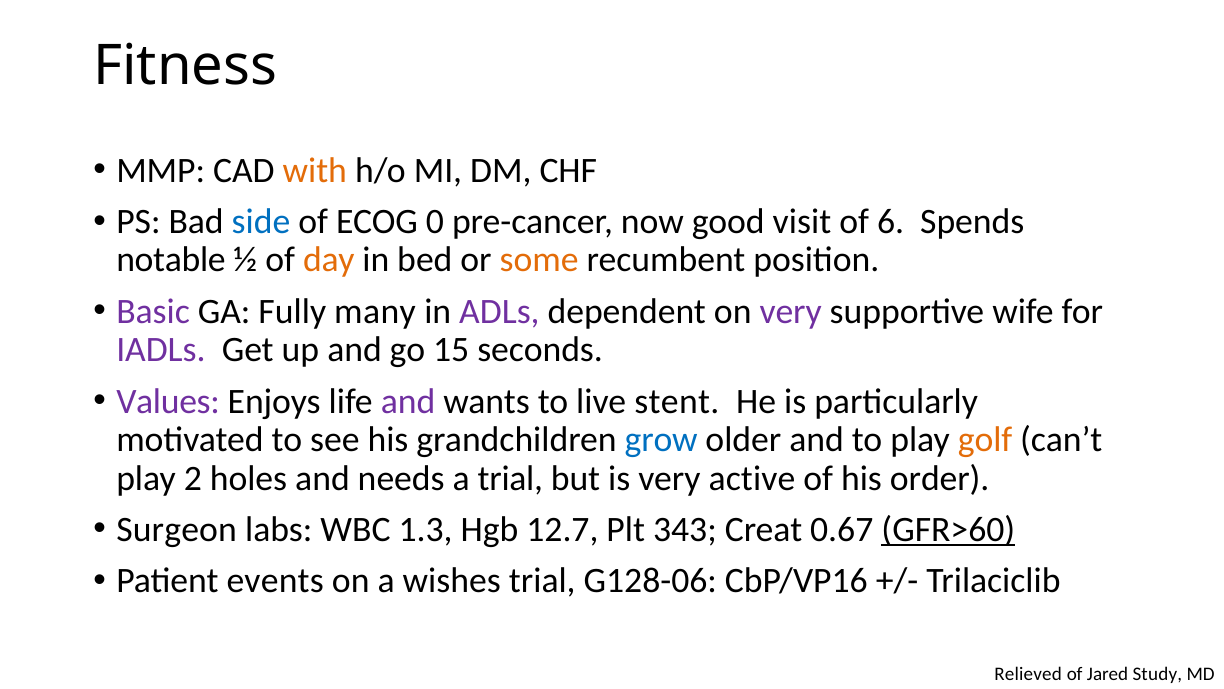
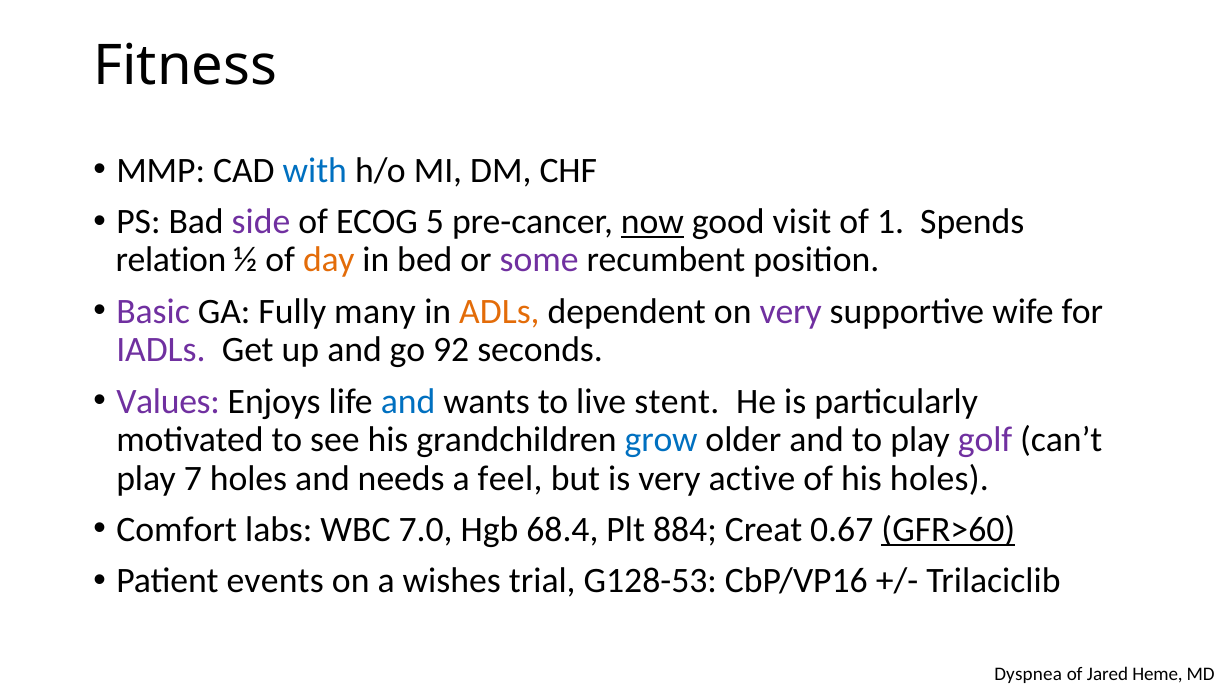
with colour: orange -> blue (315, 170)
side colour: blue -> purple (261, 221)
0: 0 -> 5 (435, 221)
now underline: none -> present (652, 221)
6: 6 -> 1 (891, 221)
notable: notable -> relation (171, 260)
some colour: orange -> purple (539, 260)
ADLs colour: purple -> orange (499, 311)
15: 15 -> 92 (451, 350)
and colour: purple -> blue (408, 401)
golf colour: orange -> purple (985, 439)
2: 2 -> 7 (193, 478)
a trial: trial -> feel (510, 478)
his order: order -> holes (939, 478)
Surgeon: Surgeon -> Comfort (177, 529)
1.3: 1.3 -> 7.0 (426, 529)
12.7: 12.7 -> 68.4 (562, 529)
343: 343 -> 884 (685, 529)
G128-06: G128-06 -> G128-53 (650, 580)
Relieved: Relieved -> Dyspnea (1028, 673)
Study: Study -> Heme (1158, 673)
